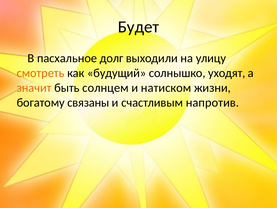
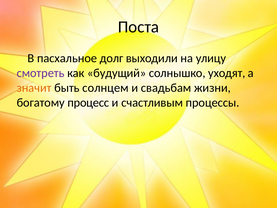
Будет: Будет -> Поста (138, 27)
смотреть colour: orange -> purple (41, 73)
натиском: натиском -> свадьбам (166, 88)
связаны: связаны -> процесс (88, 102)
напротив: напротив -> процессы (213, 102)
